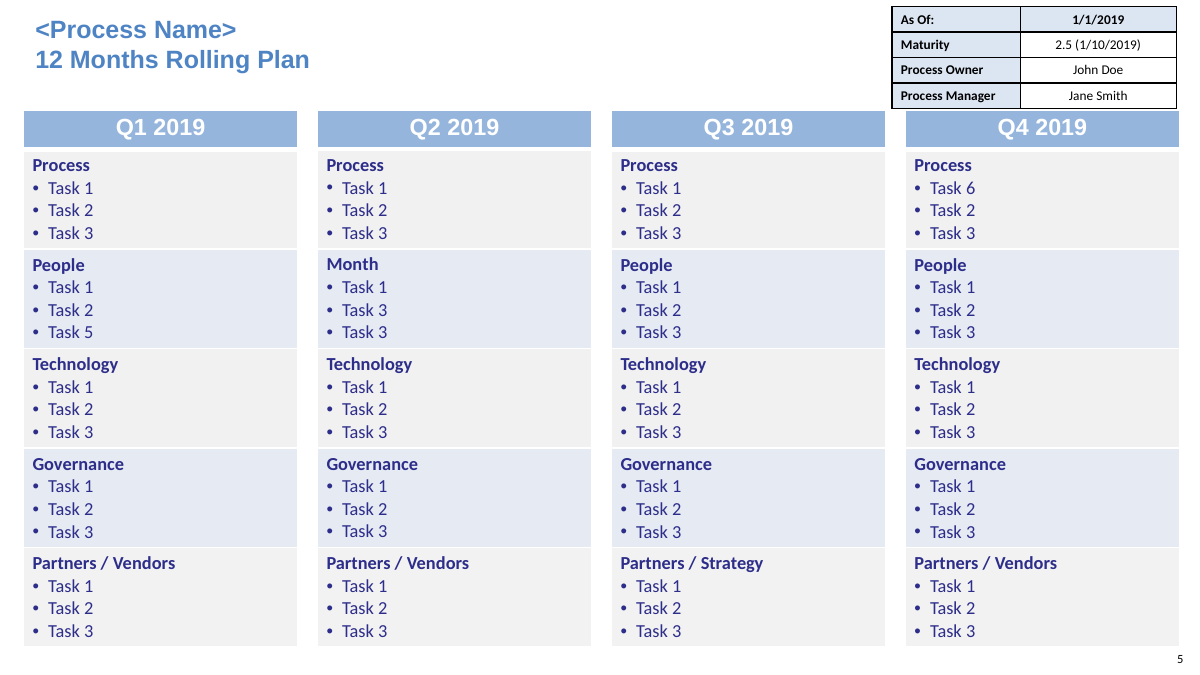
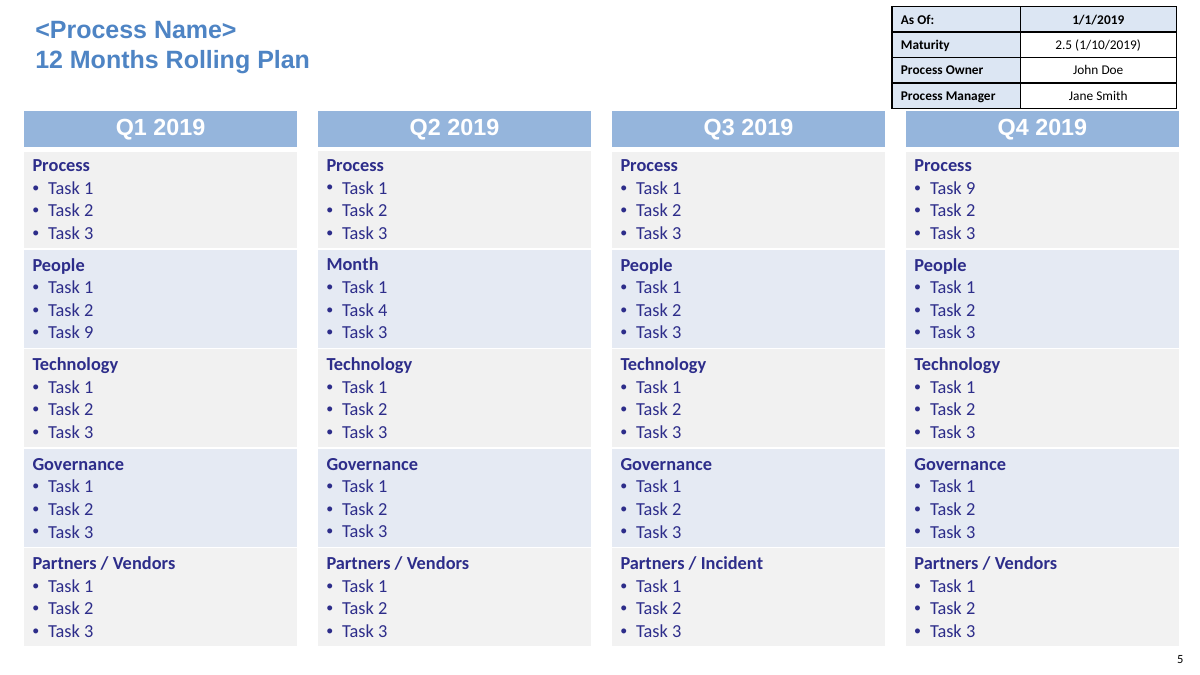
6: 6 -> 9 (971, 188)
3: 3 -> 4 (383, 310)
5: 5 -> 9 (89, 333)
Strategy: Strategy -> Incident (732, 564)
